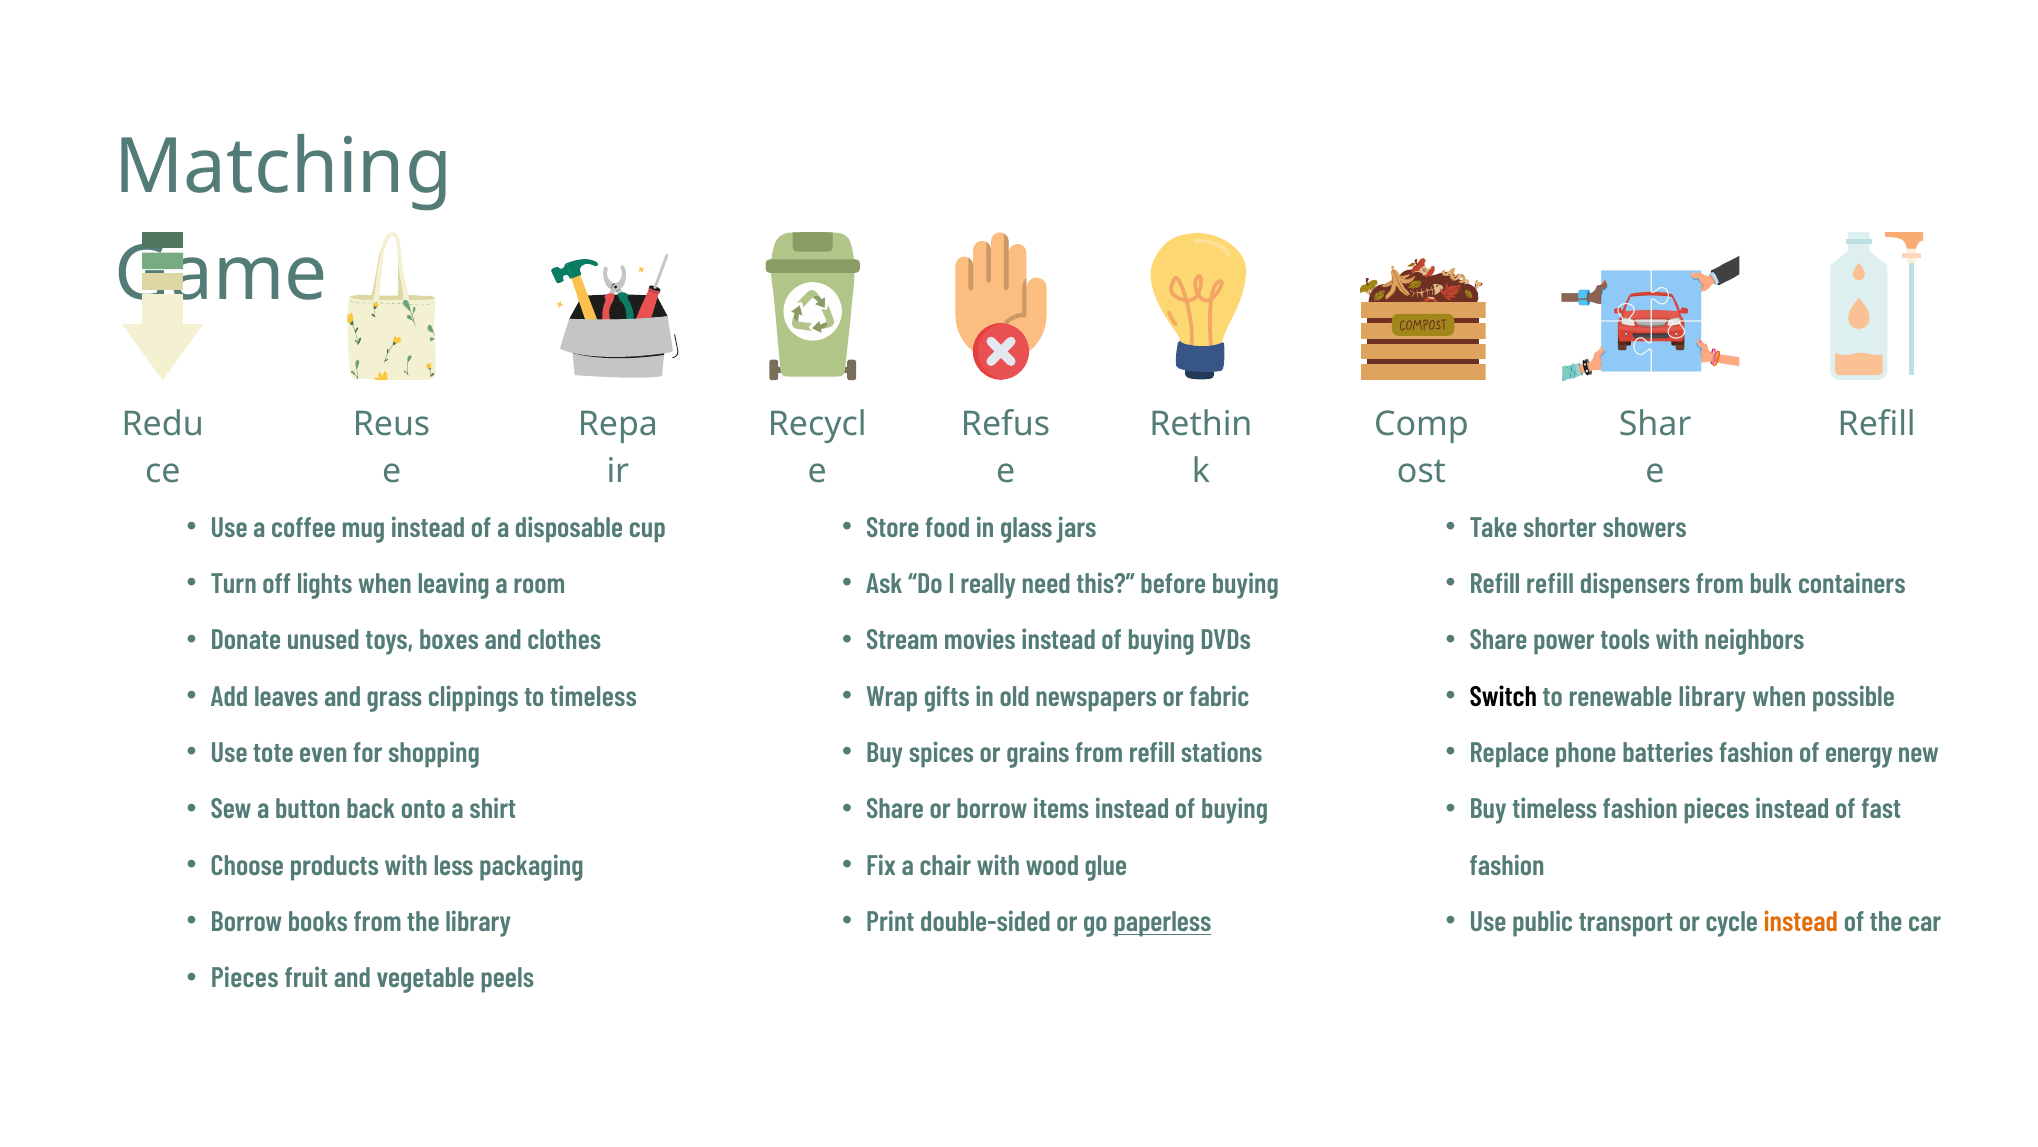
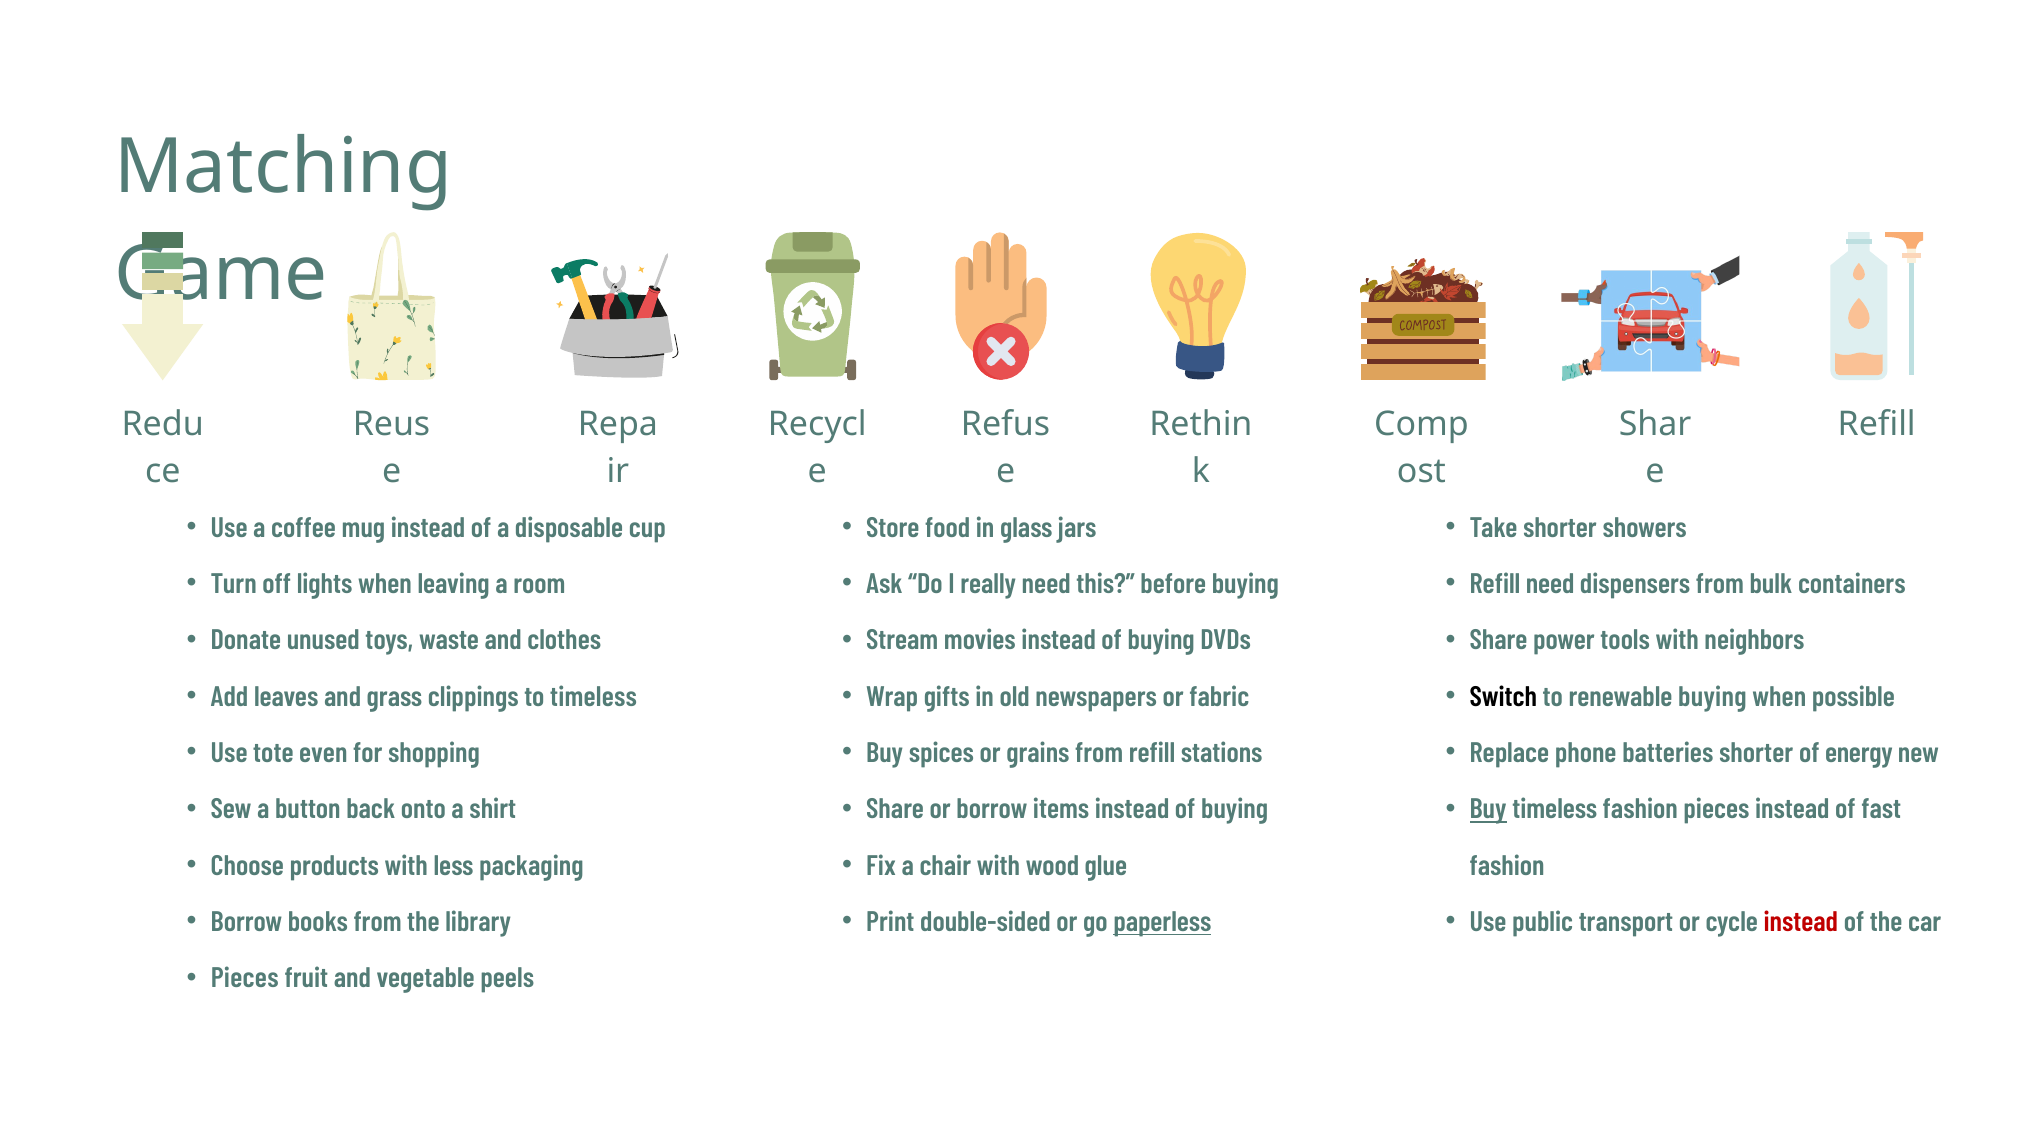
Refill refill: refill -> need (1550, 584)
boxes: boxes -> waste (449, 640)
renewable library: library -> buying (1712, 696)
batteries fashion: fashion -> shorter (1756, 753)
Buy underline: none -> present (1488, 809)
instead colour: orange -> red (1801, 922)
